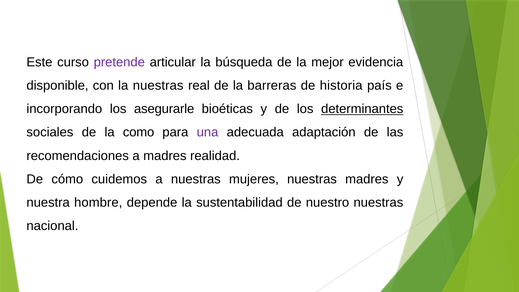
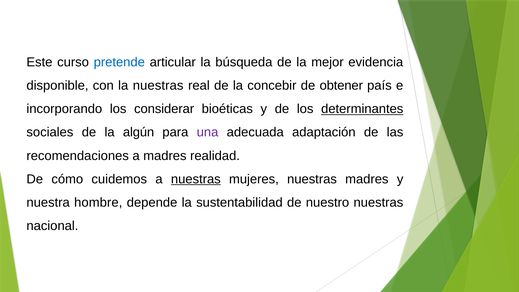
pretende colour: purple -> blue (119, 62)
barreras: barreras -> concebir (272, 86)
historia: historia -> obtener (341, 86)
asegurarle: asegurarle -> considerar (164, 109)
como: como -> algún (139, 132)
nuestras underline: none -> present (196, 179)
